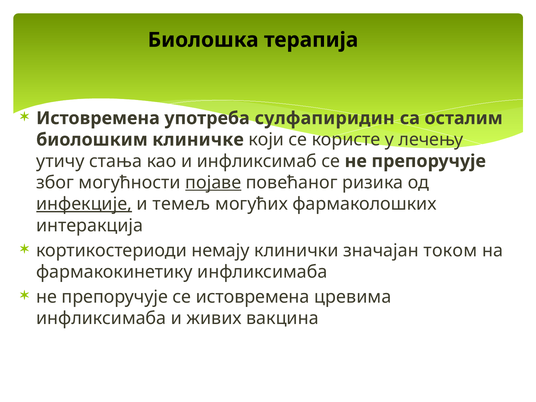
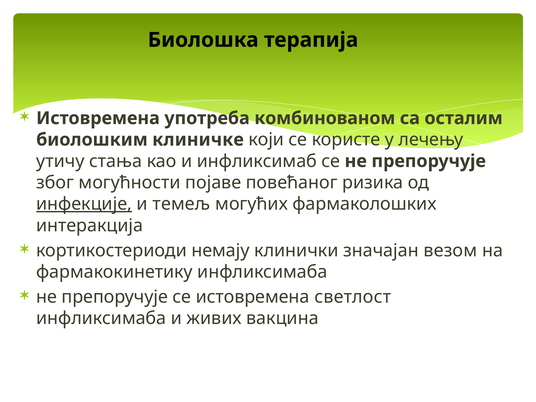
сулфапиридин: сулфапиридин -> комбинованом (325, 118)
појаве underline: present -> none (213, 183)
током: током -> везом (450, 250)
цревима: цревима -> светлост (353, 297)
